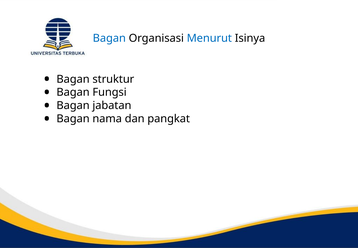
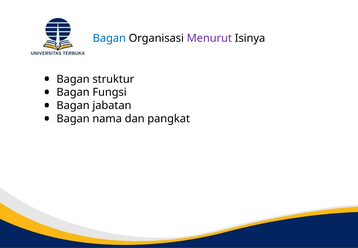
Menurut colour: blue -> purple (209, 38)
